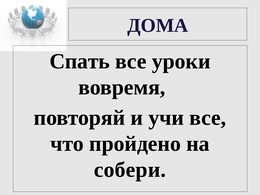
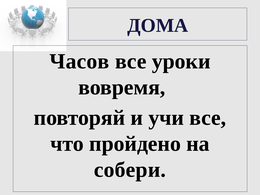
Спать: Спать -> Часов (79, 61)
